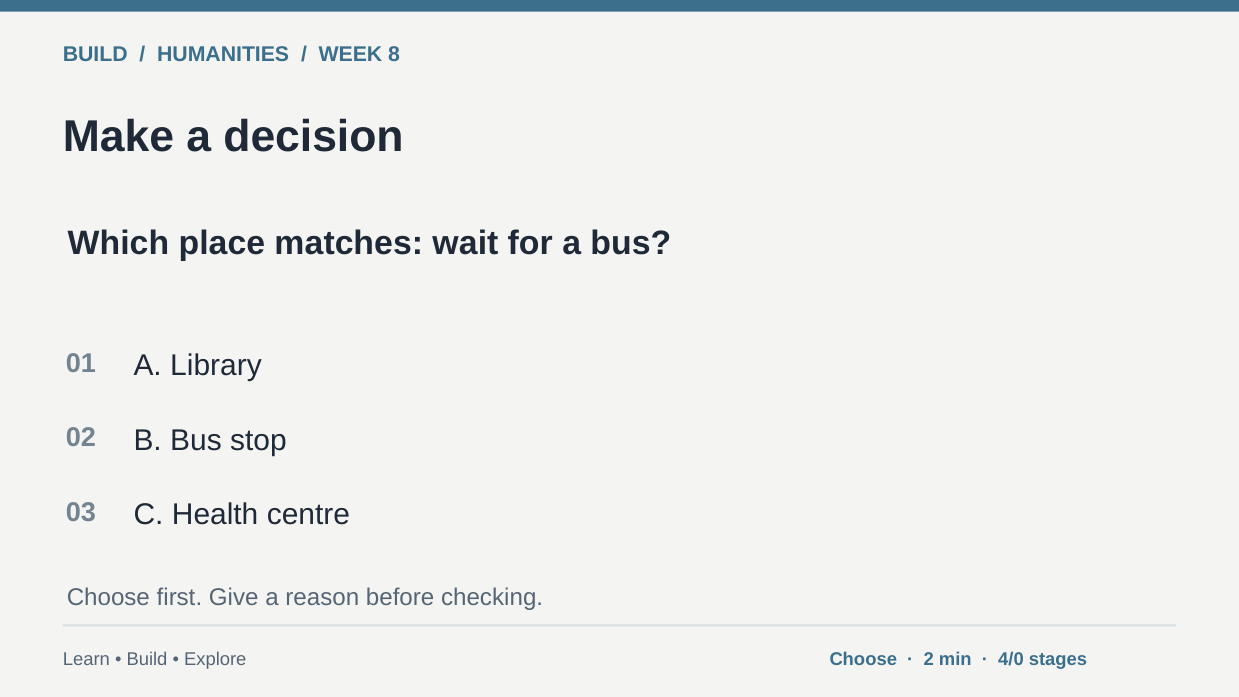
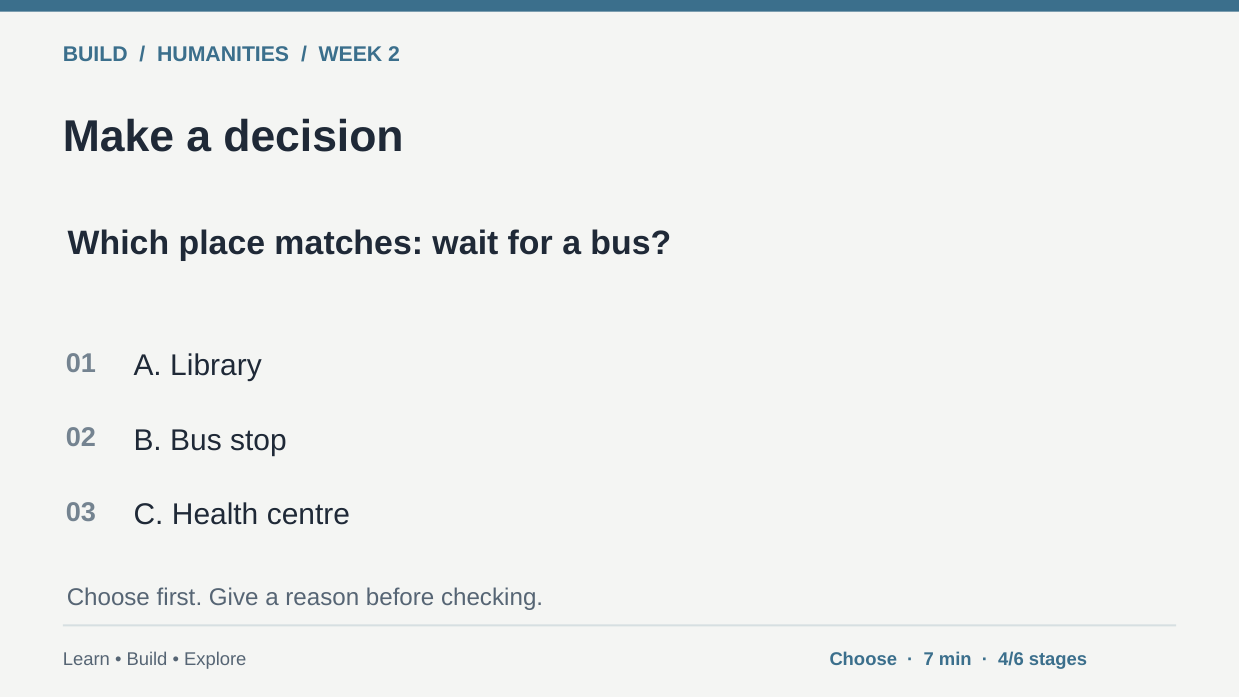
8: 8 -> 2 (394, 55)
2: 2 -> 7 (929, 660)
4/0: 4/0 -> 4/6 (1011, 660)
